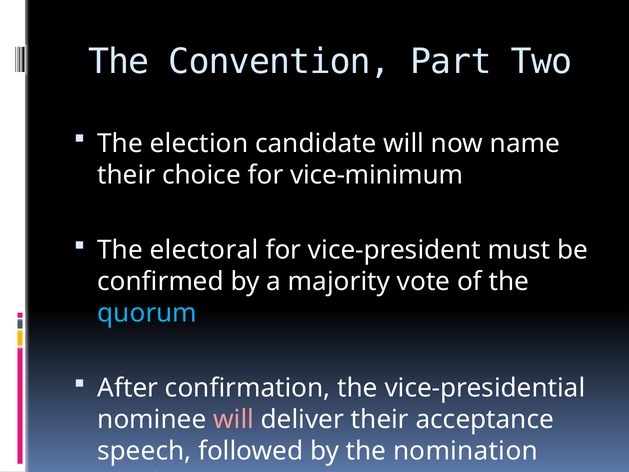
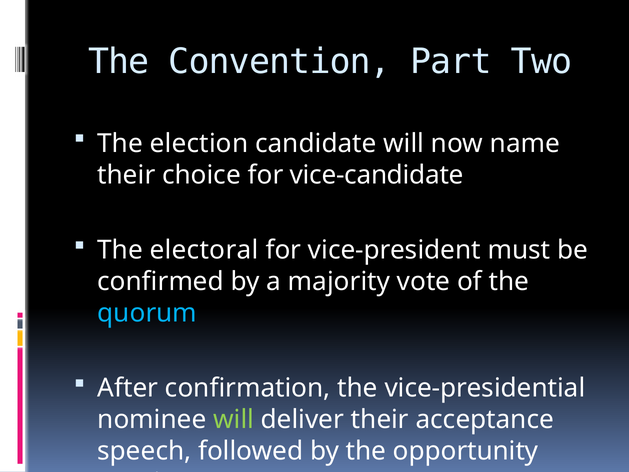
vice-minimum: vice-minimum -> vice-candidate (377, 175)
will colour: pink -> light green (234, 419)
nomination: nomination -> opportunity (466, 451)
